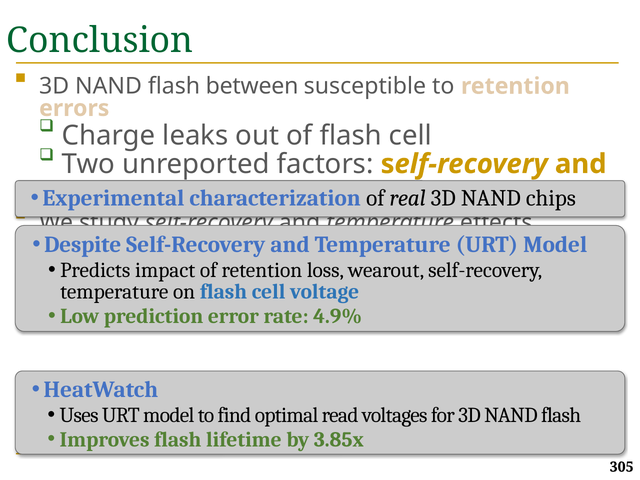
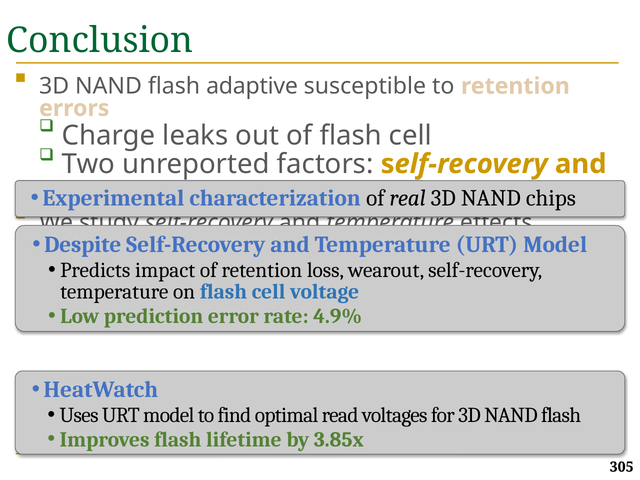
between: between -> adaptive (252, 86)
